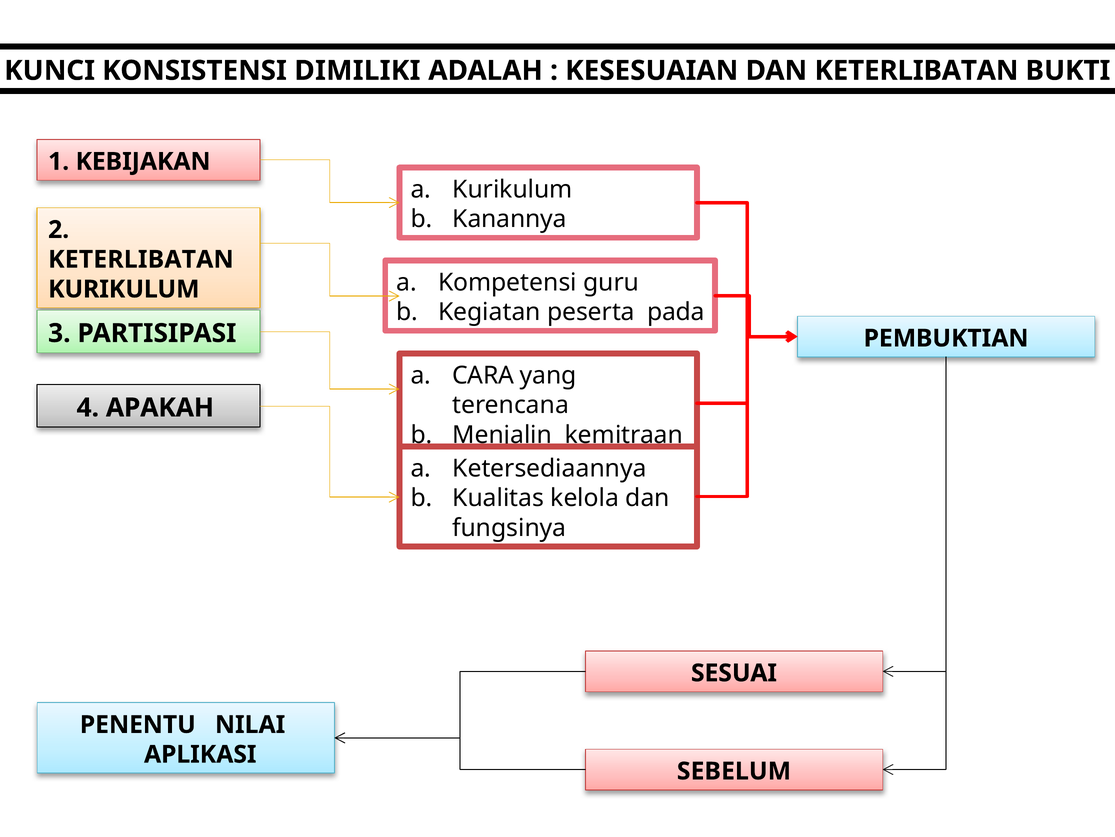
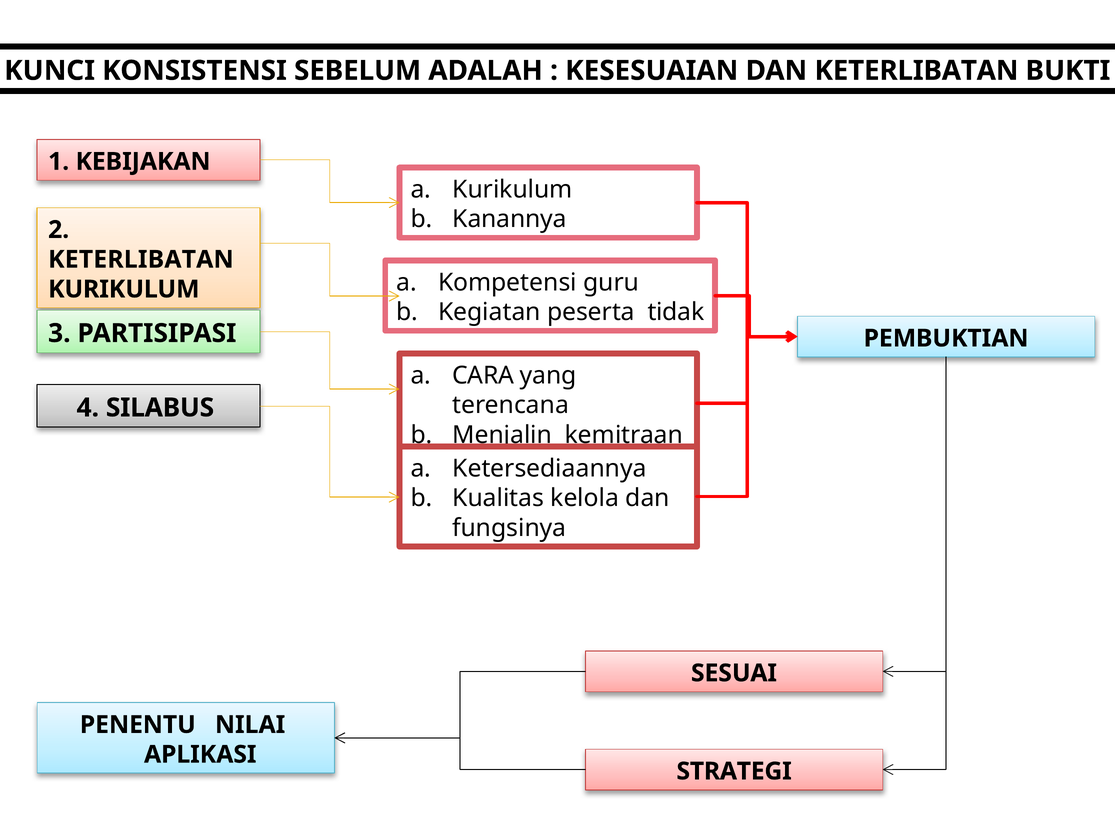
DIMILIKI: DIMILIKI -> SEBELUM (358, 71)
pada: pada -> tidak (676, 312)
APAKAH: APAKAH -> SILABUS (160, 407)
SEBELUM: SEBELUM -> STRATEGI (734, 771)
